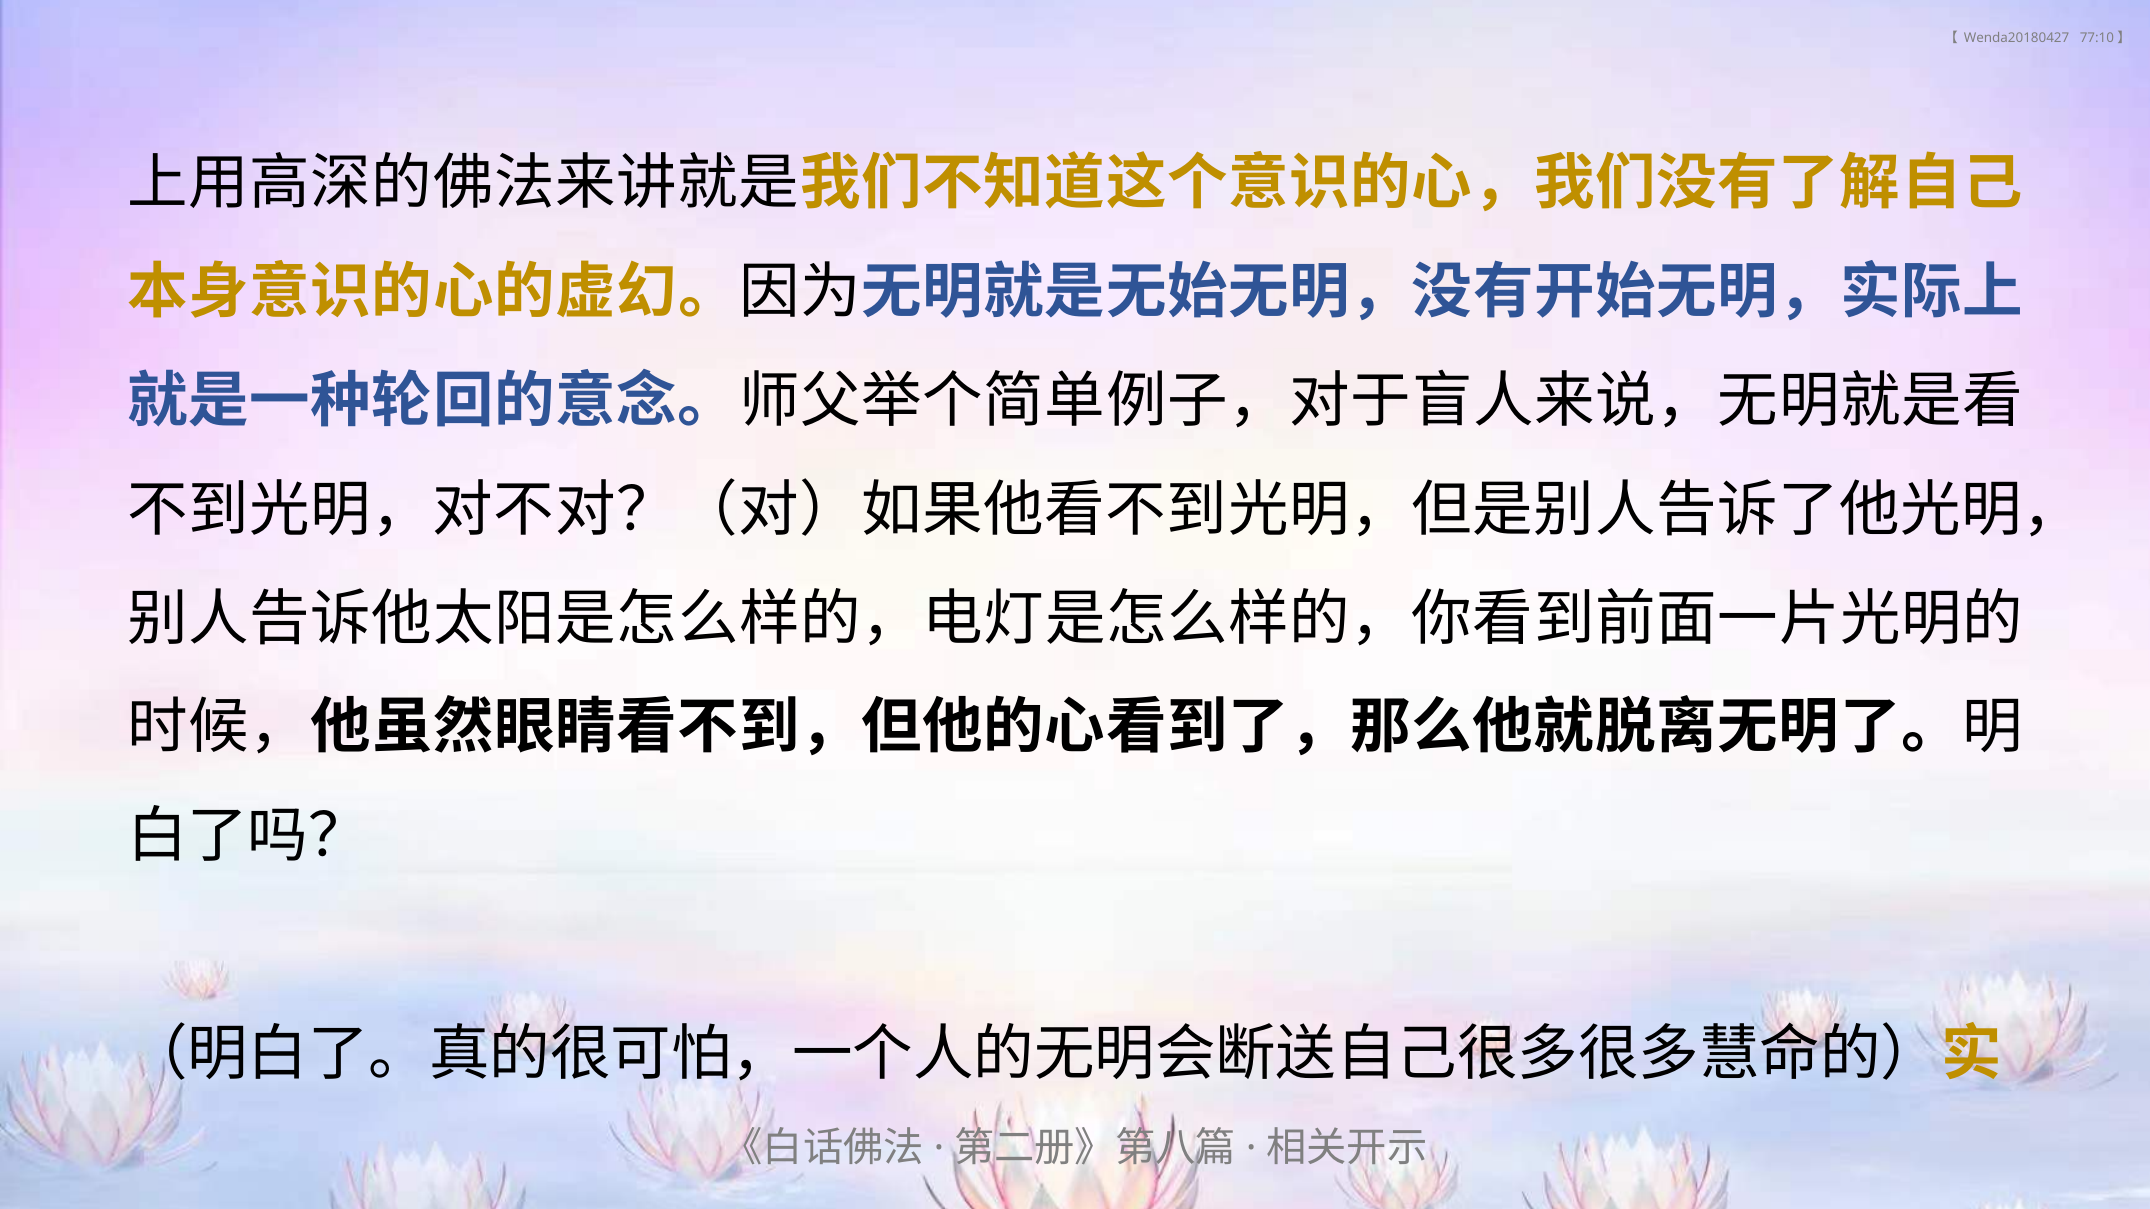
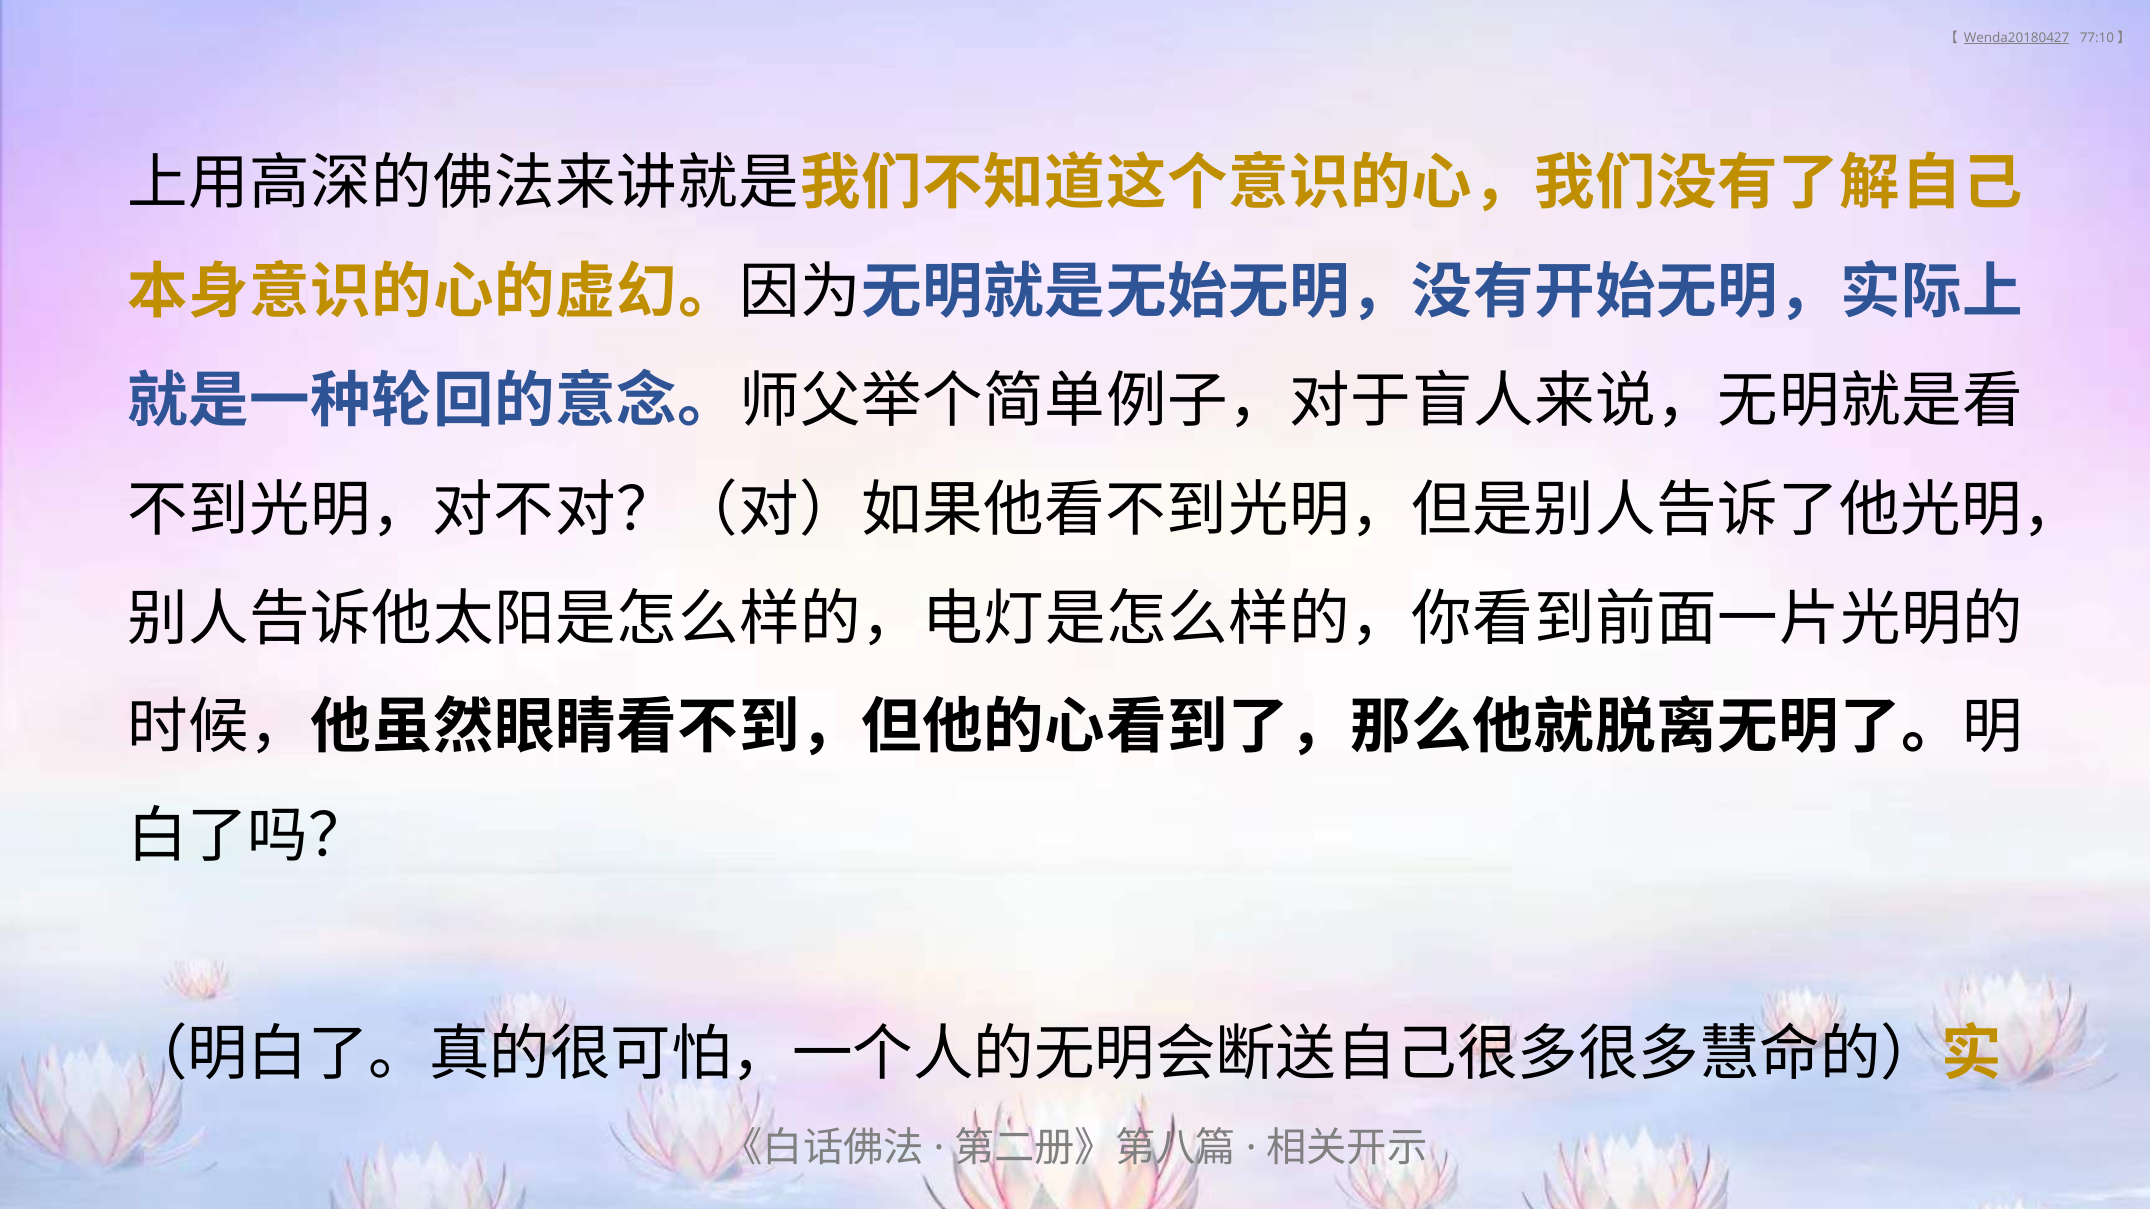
Wenda20180427 underline: none -> present (2017, 38)
